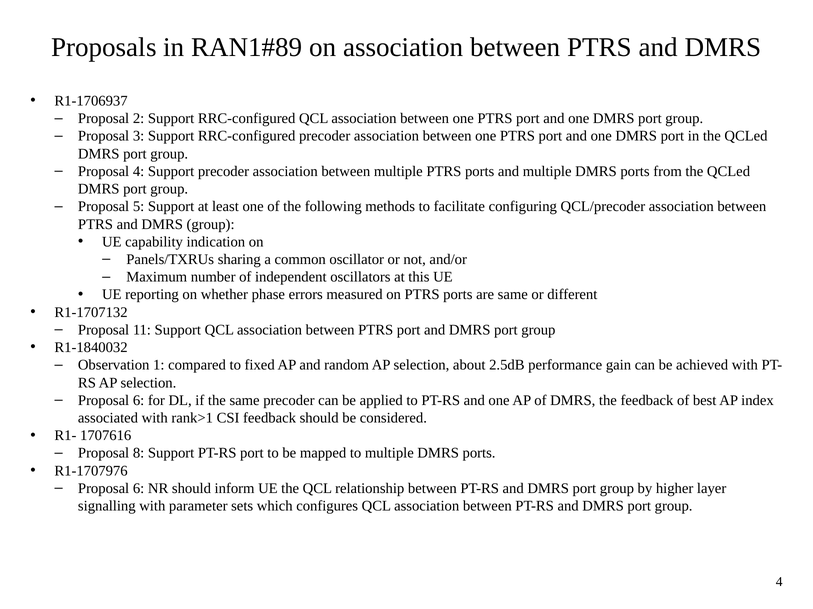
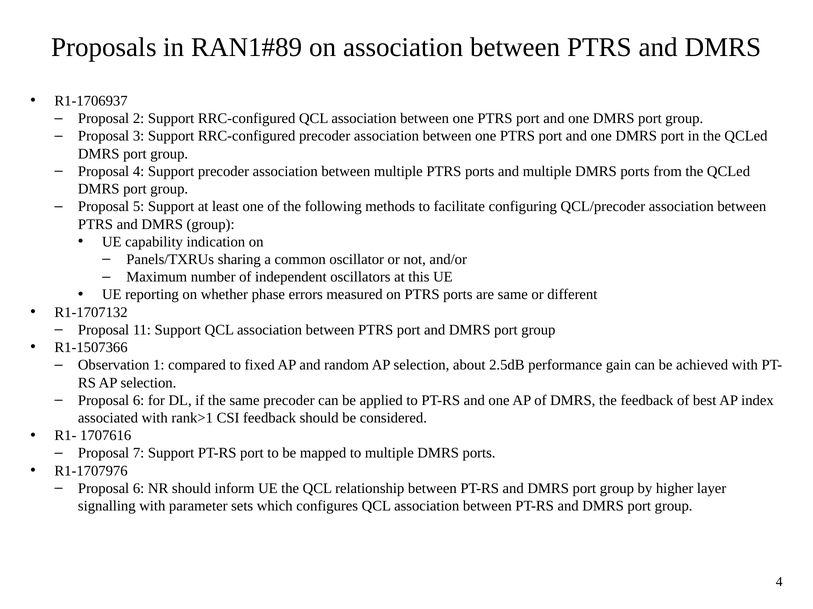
R1-1840032: R1-1840032 -> R1-1507366 (91, 348)
8: 8 -> 7 (139, 454)
